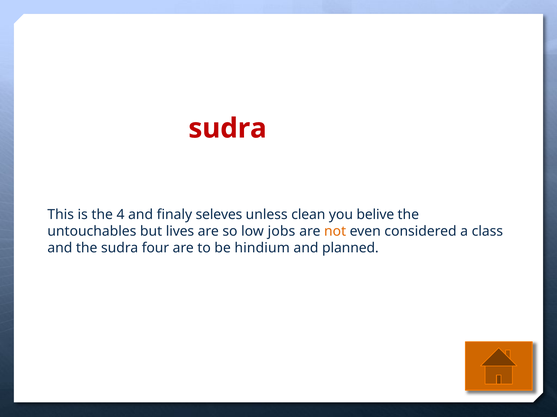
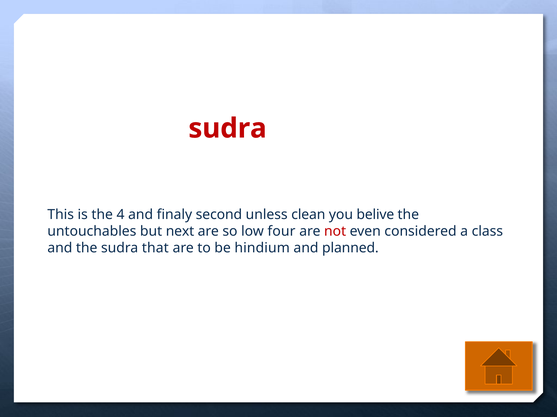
seleves: seleves -> second (219, 215)
lives: lives -> next (180, 232)
jobs: jobs -> four (281, 232)
not colour: orange -> red (335, 232)
four: four -> that (155, 248)
